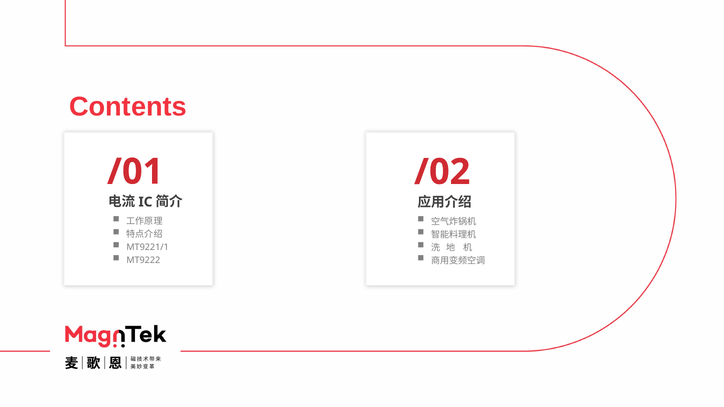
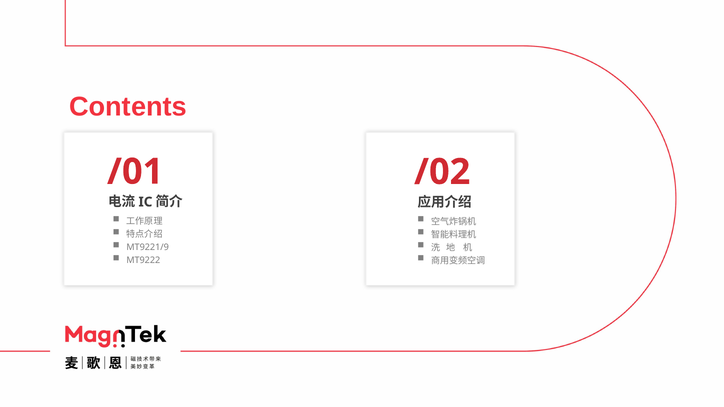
MT9221/1: MT9221/1 -> MT9221/9 (148, 248)
